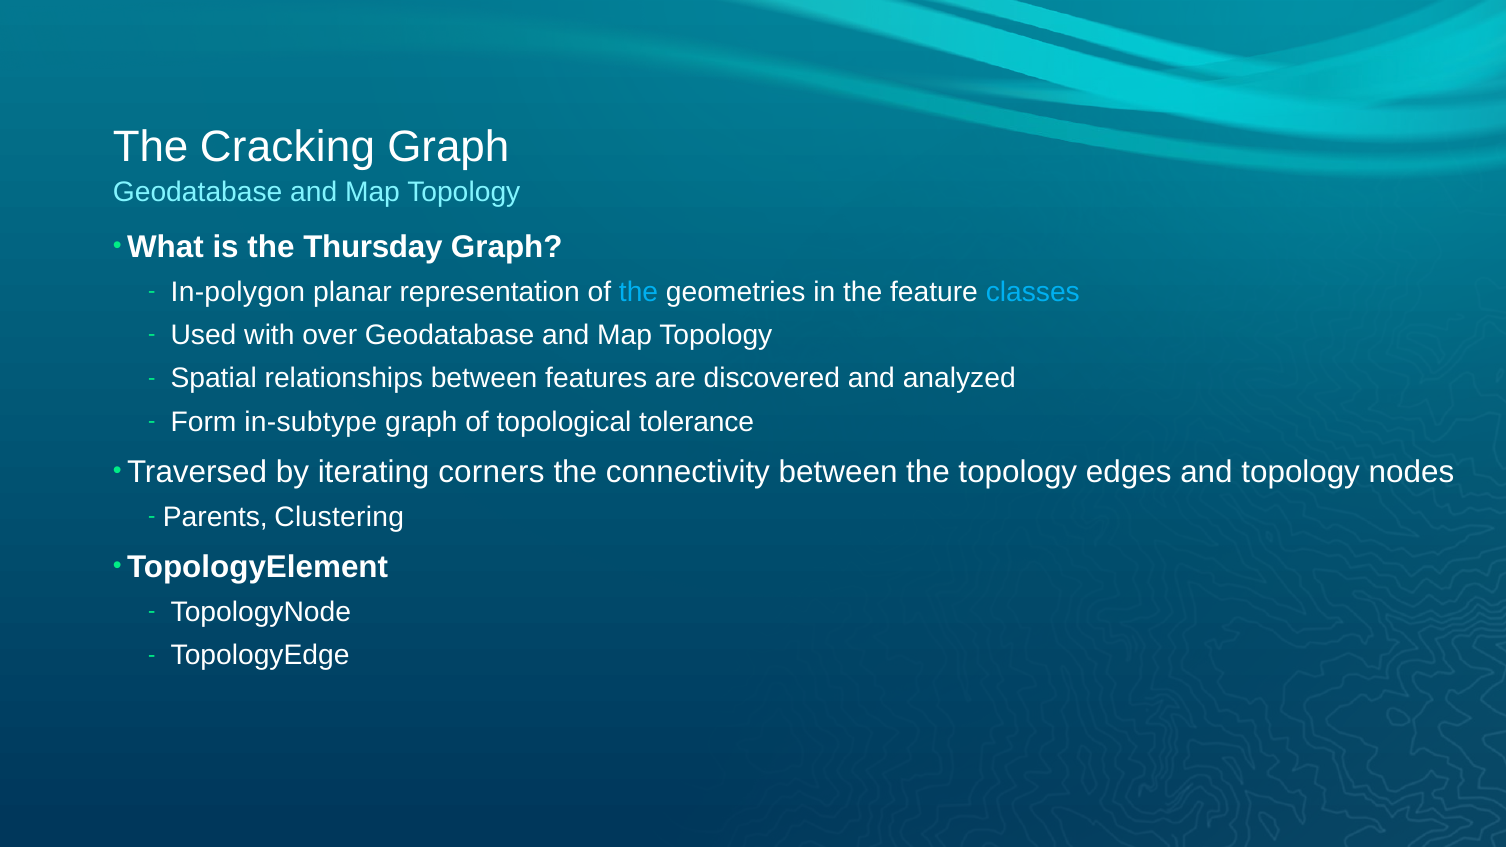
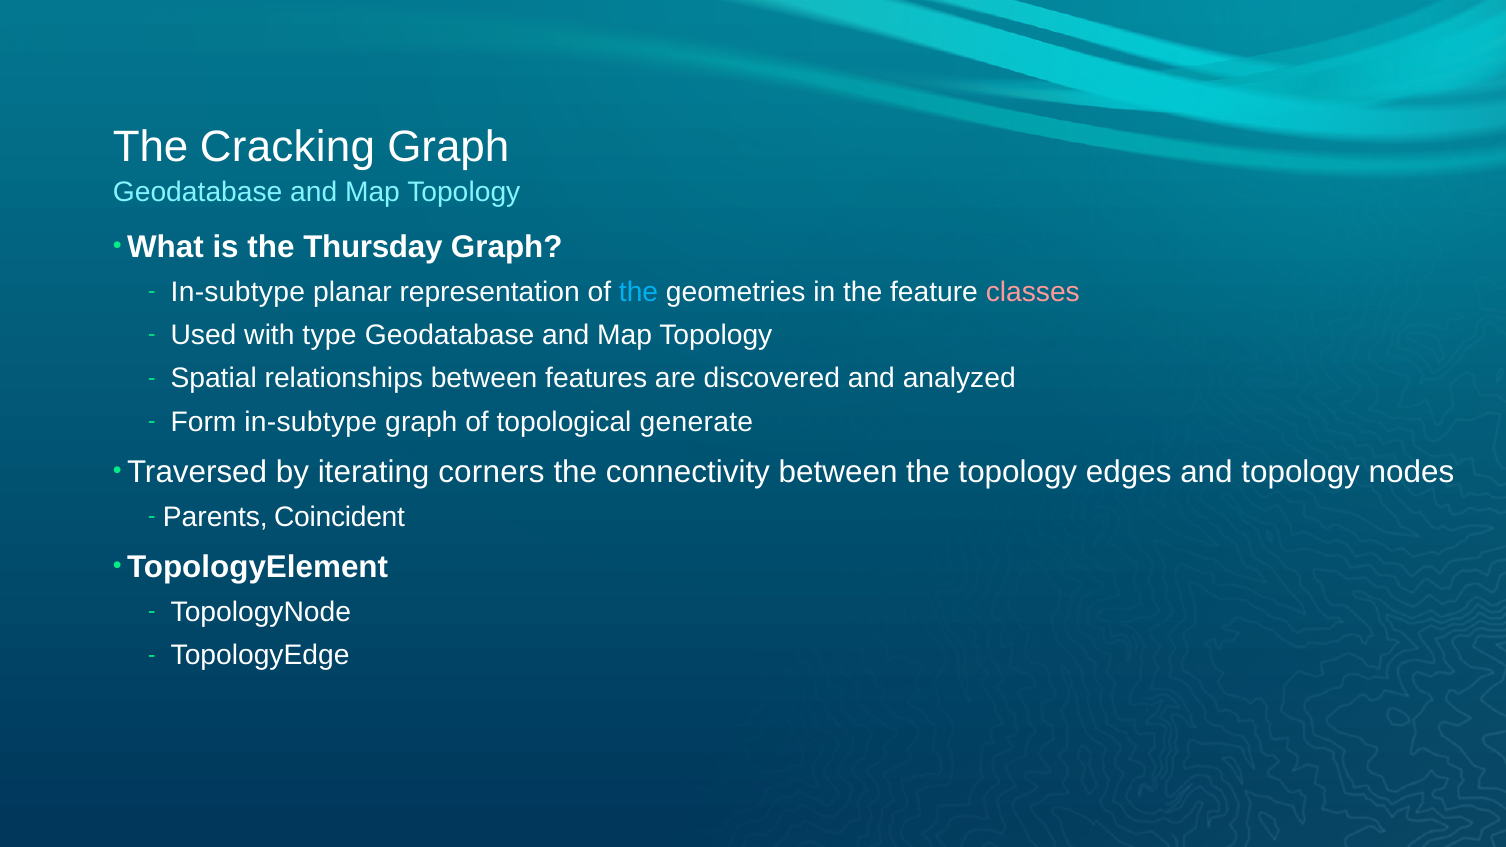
In-polygon: In-polygon -> In-subtype (238, 292)
classes colour: light blue -> pink (1033, 292)
over: over -> type (330, 335)
tolerance: tolerance -> generate (696, 422)
Clustering: Clustering -> Coincident (339, 517)
